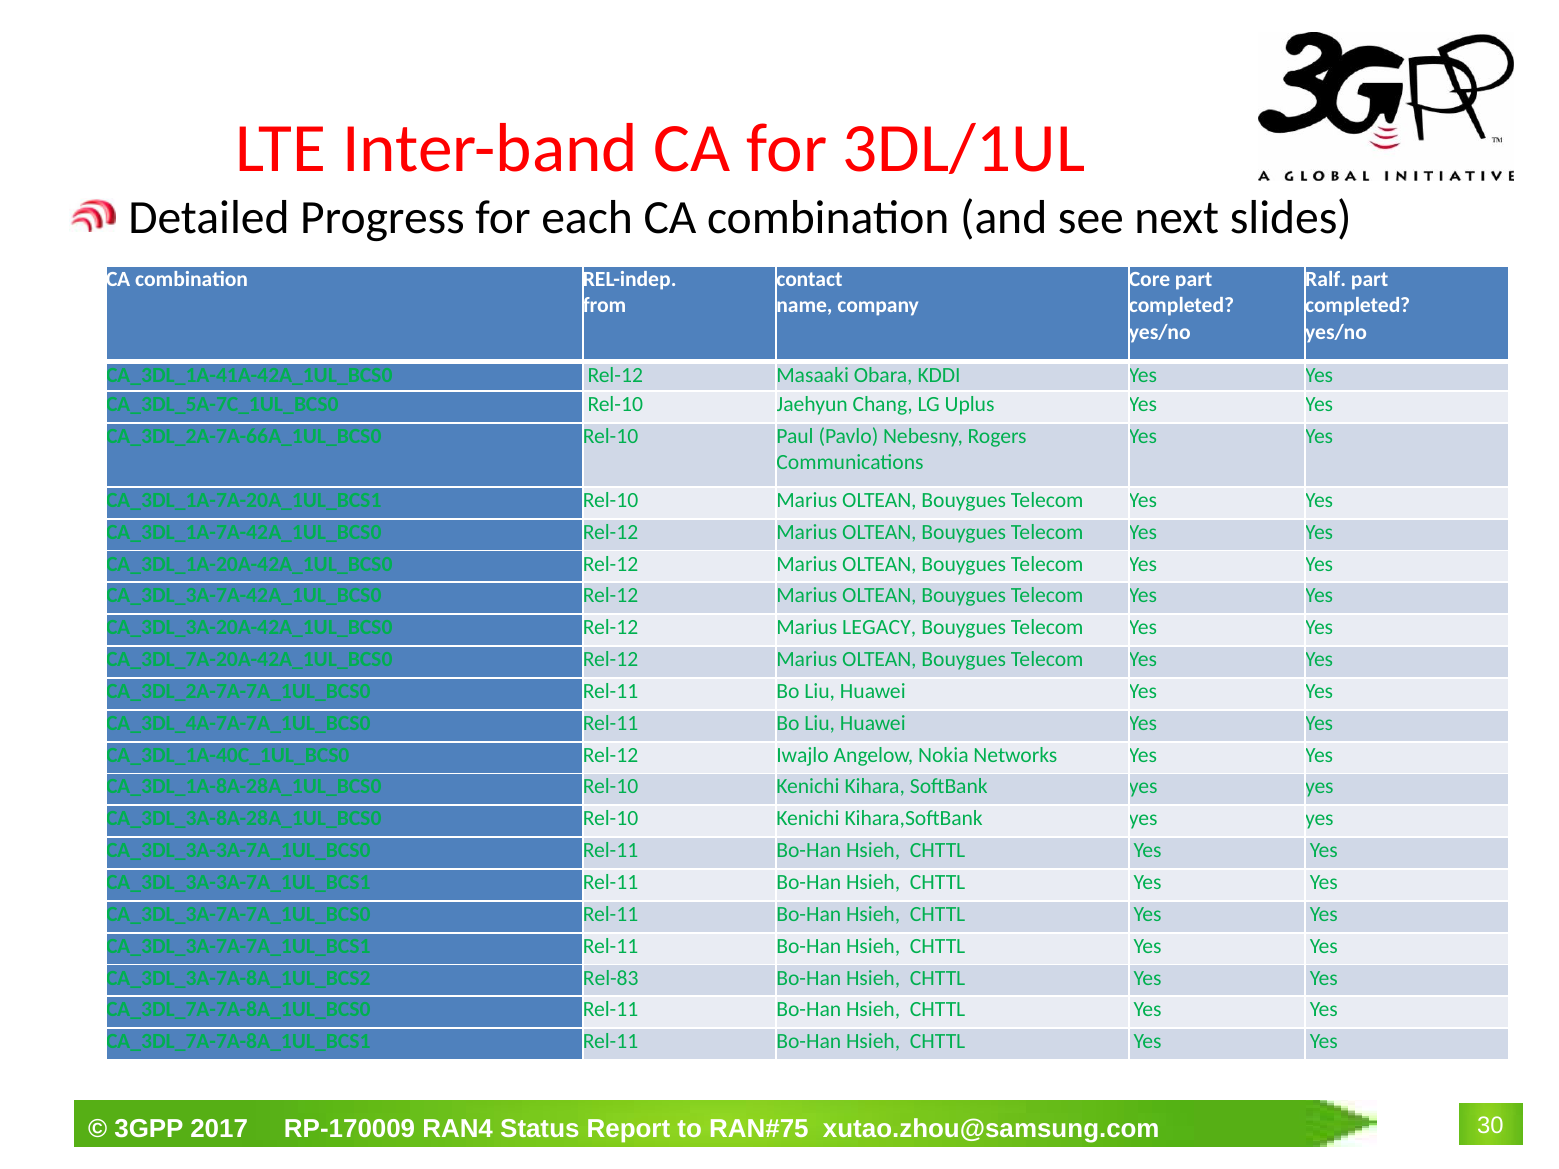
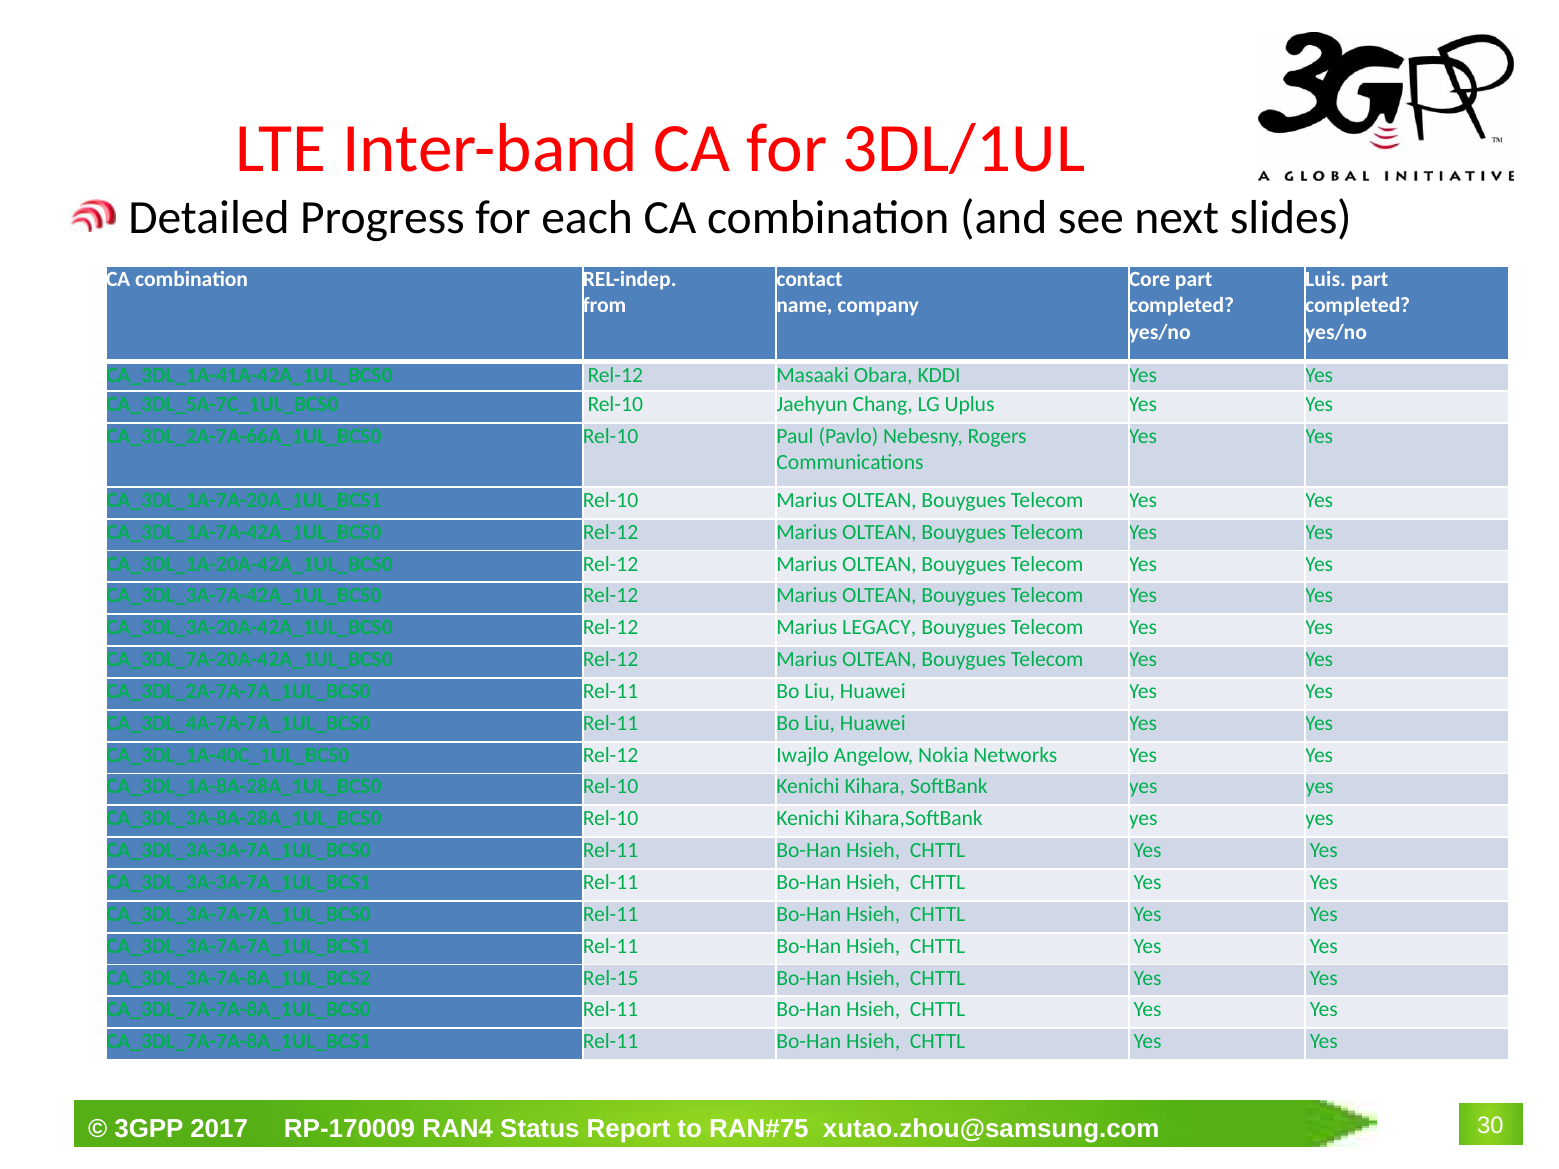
Ralf: Ralf -> Luis (1326, 279)
Rel-83: Rel-83 -> Rel-15 (611, 978)
